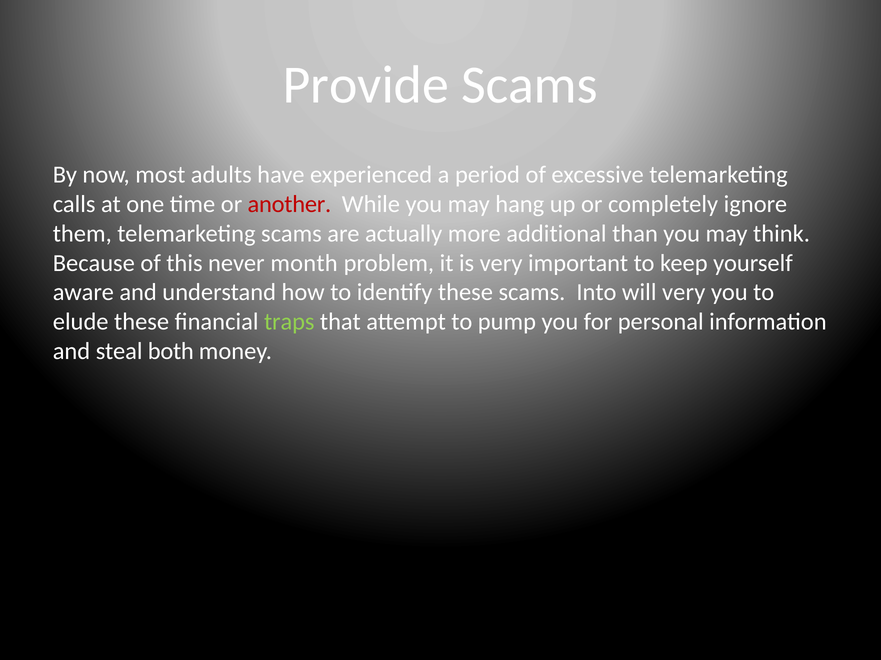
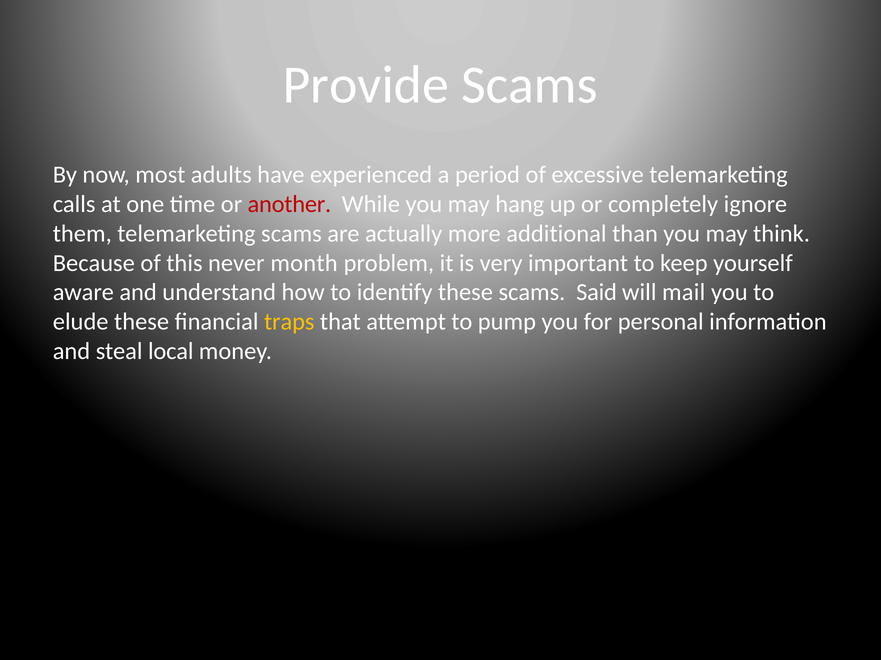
Into: Into -> Said (597, 293)
will very: very -> mail (684, 293)
traps colour: light green -> yellow (289, 322)
both: both -> local (171, 351)
